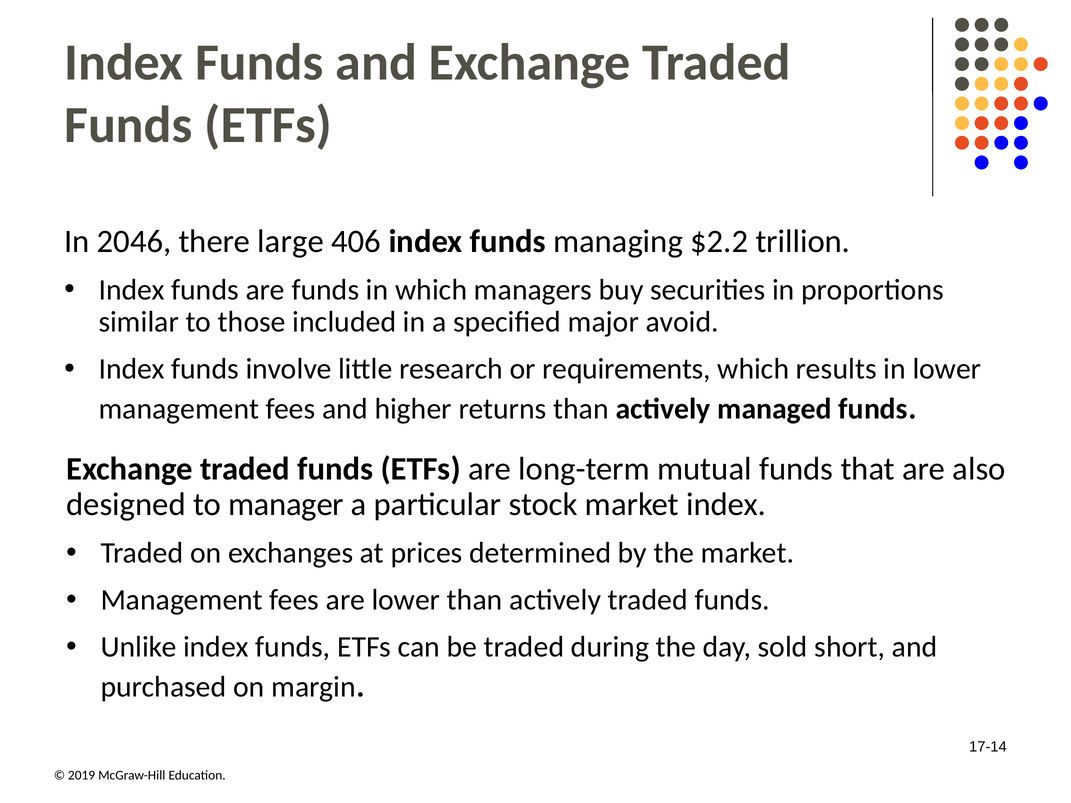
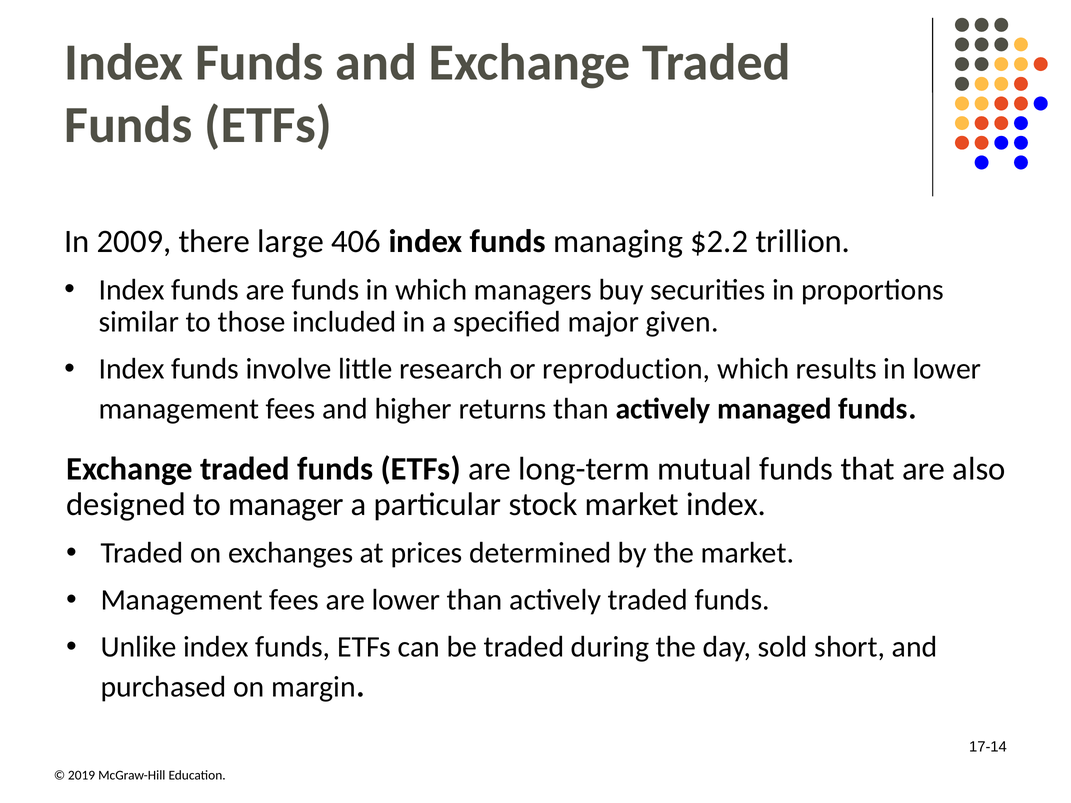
2046: 2046 -> 2009 (134, 241)
avoid: avoid -> given (682, 322)
requirements: requirements -> reproduction (626, 369)
